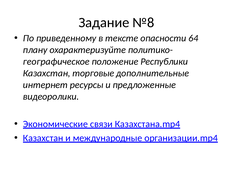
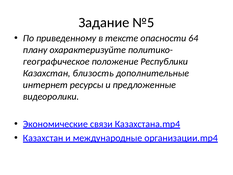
№8: №8 -> №5 (143, 23)
торговые: торговые -> близость (93, 73)
